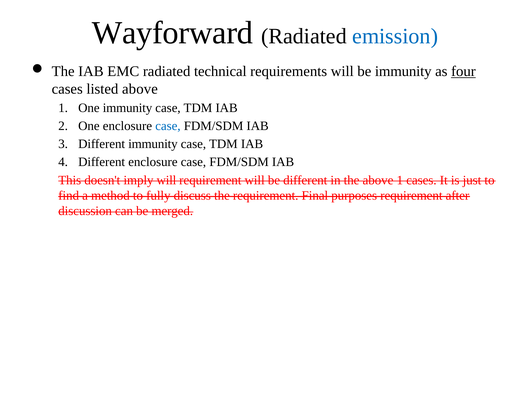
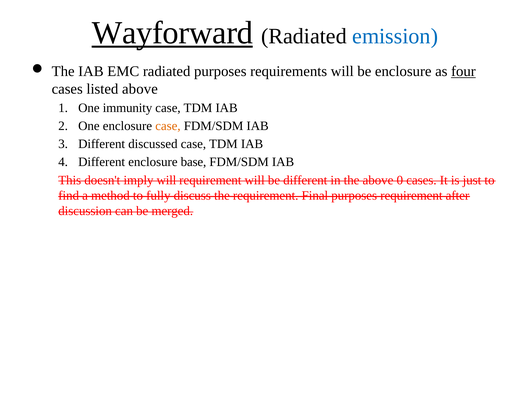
Wayforward underline: none -> present (172, 33)
radiated technical: technical -> purposes (220, 71)
be immunity: immunity -> enclosure (403, 71)
case colour: blue -> orange (168, 126)
Different immunity: immunity -> discussed (153, 144)
Different enclosure case: case -> base (194, 162)
the above 1: 1 -> 0 (400, 180)
